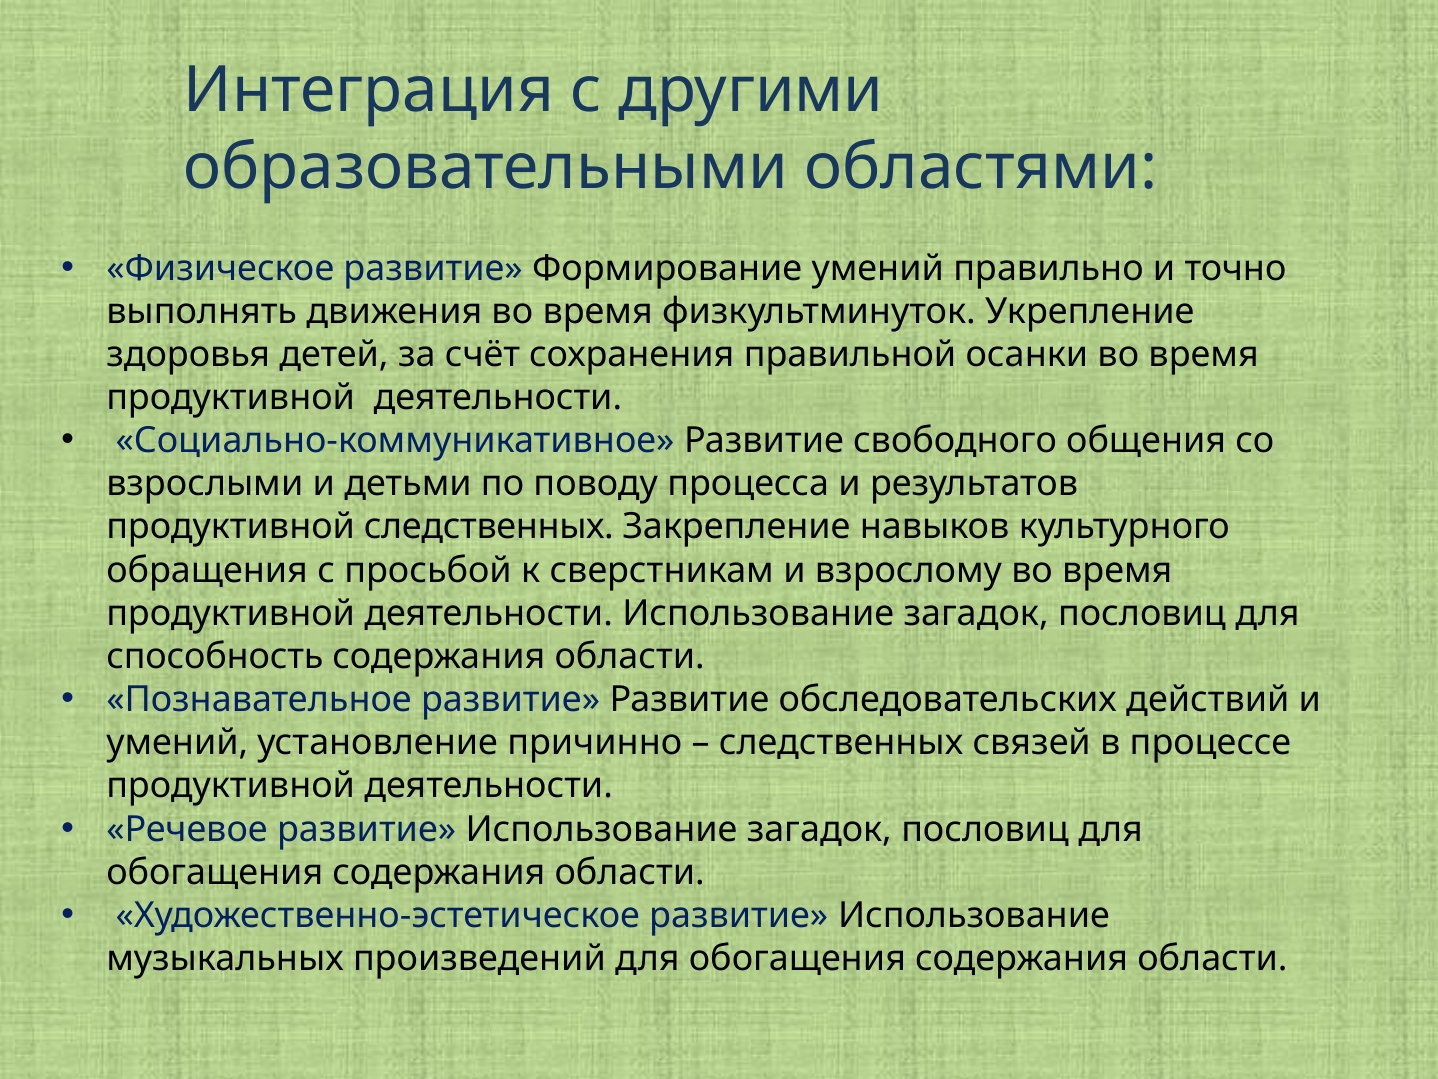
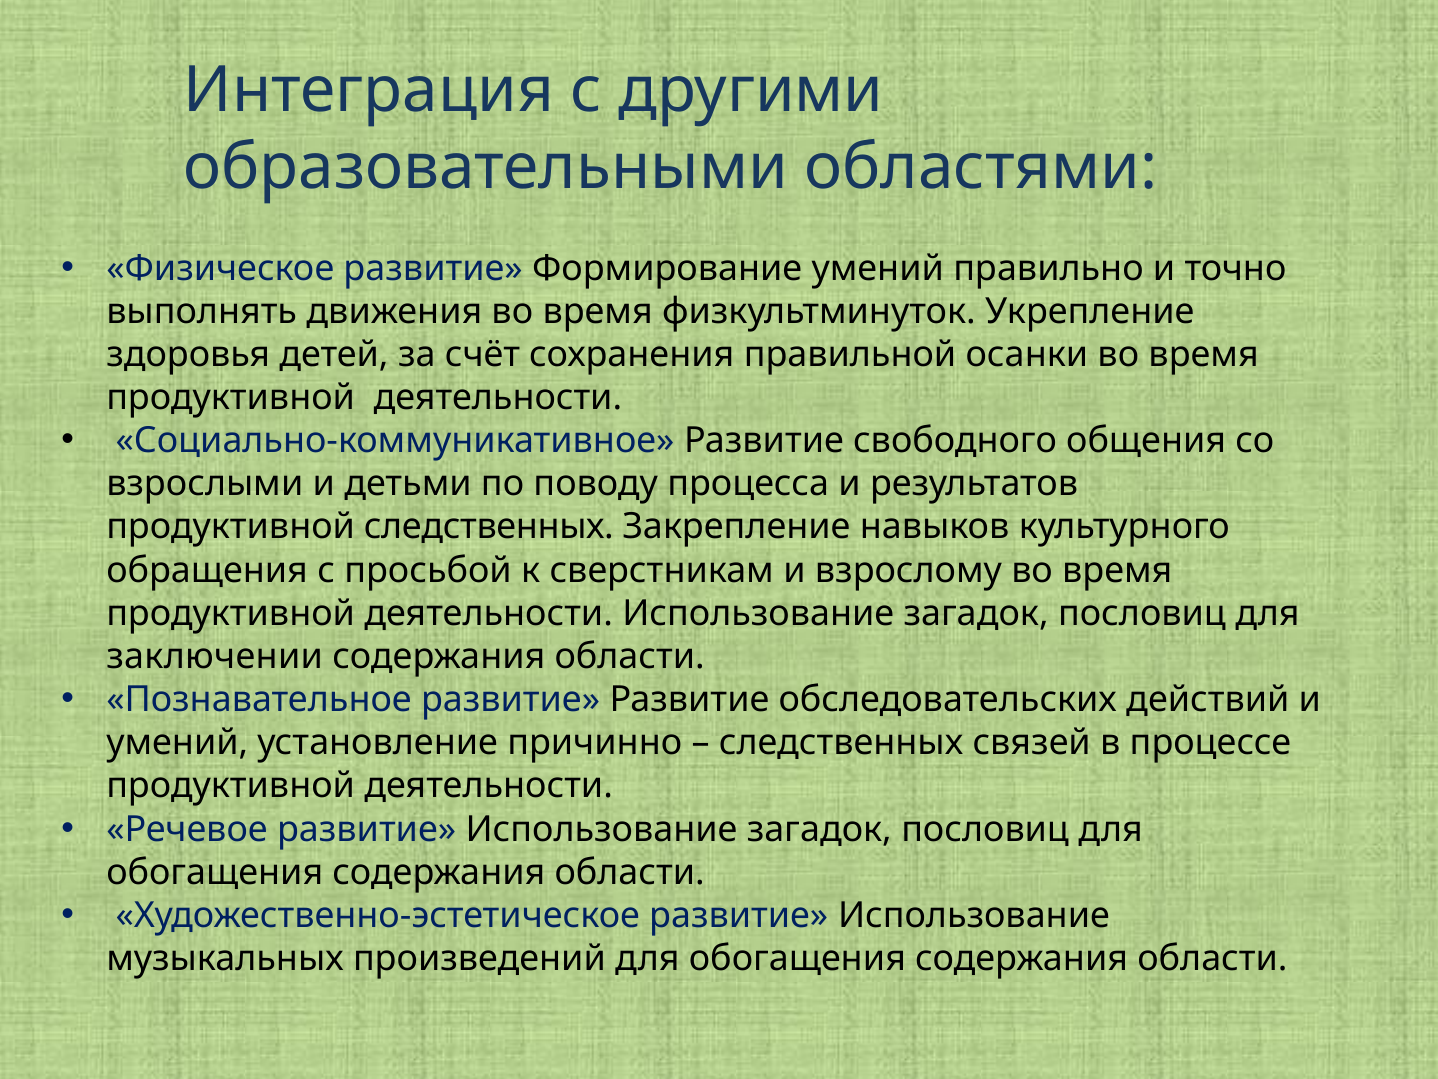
способность: способность -> заключении (215, 656)
